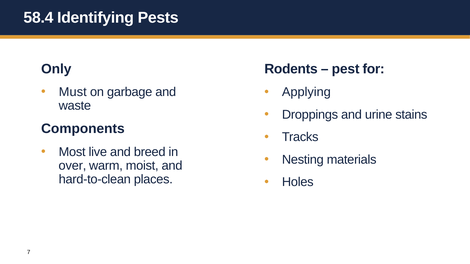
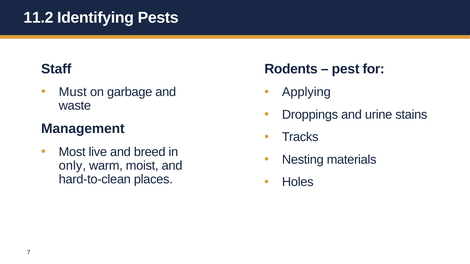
58.4: 58.4 -> 11.2 (38, 18)
Only: Only -> Staff (56, 69)
Components: Components -> Management (83, 129)
over: over -> only (72, 166)
